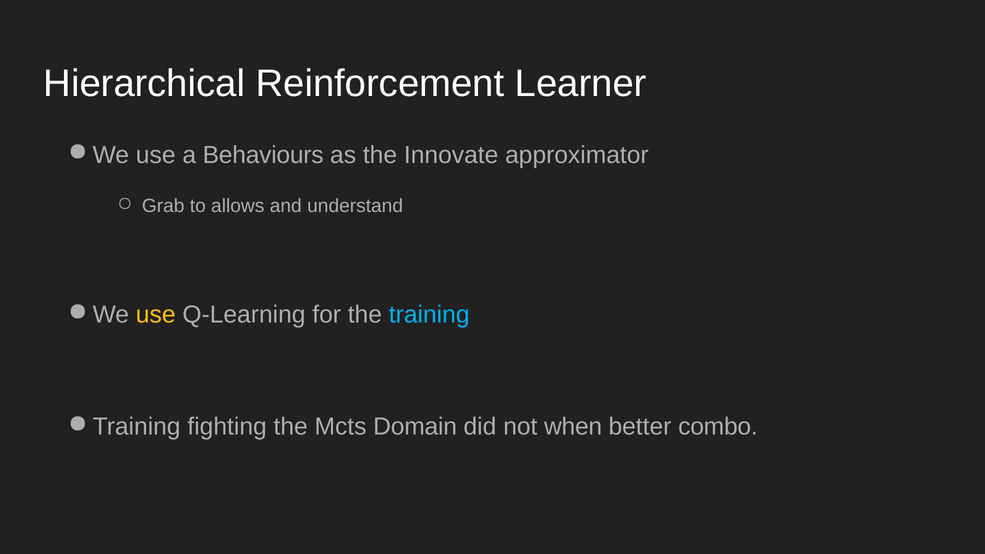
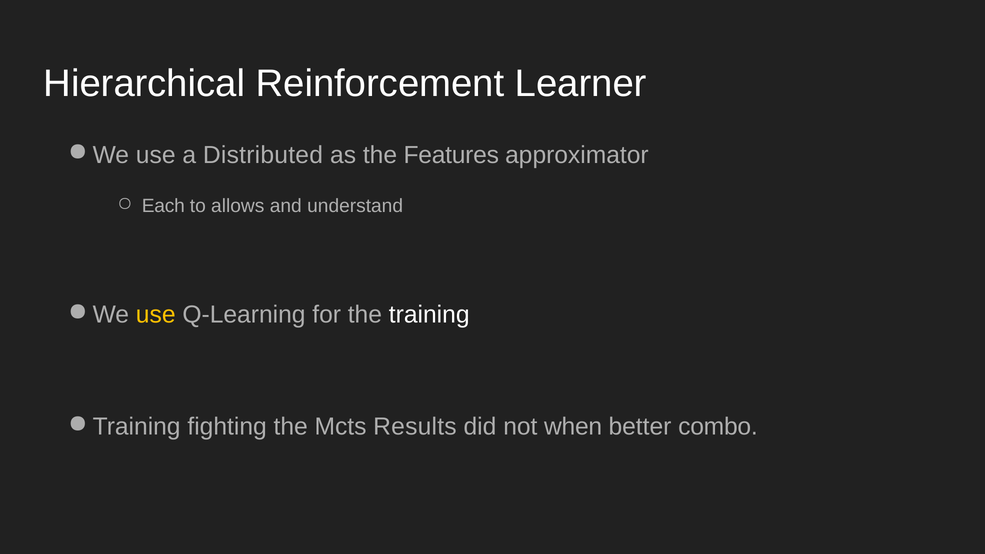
Behaviours: Behaviours -> Distributed (263, 155)
Innovate: Innovate -> Features (451, 155)
Grab: Grab -> Each (163, 206)
training colour: light blue -> white (429, 315)
Domain: Domain -> Results (415, 427)
